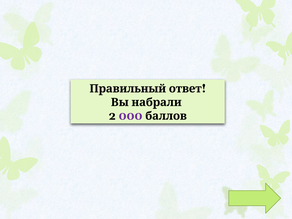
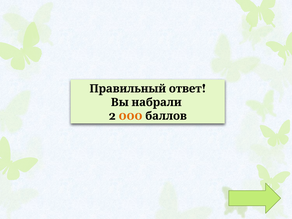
000 colour: purple -> orange (131, 116)
